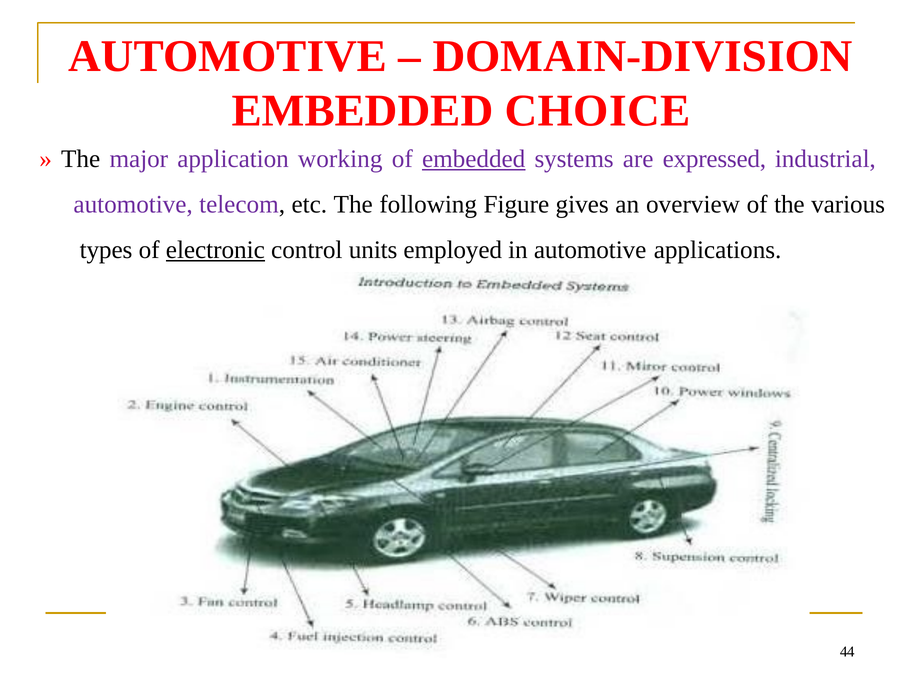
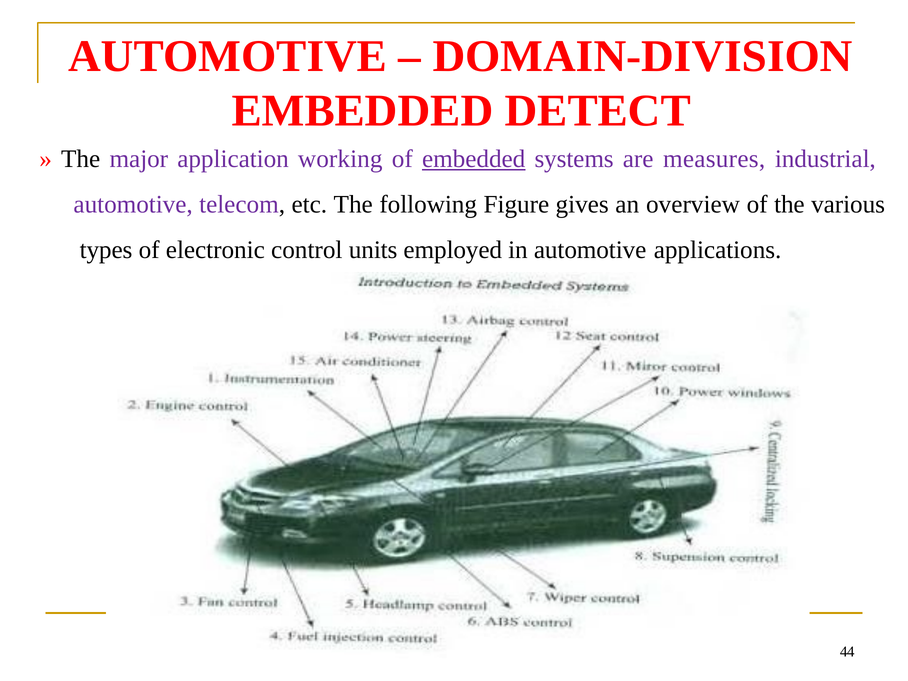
CHOICE: CHOICE -> DETECT (598, 111)
expressed: expressed -> measures (714, 159)
electronic underline: present -> none (215, 250)
